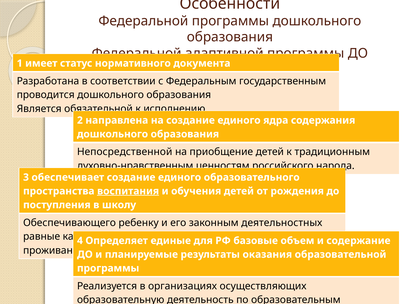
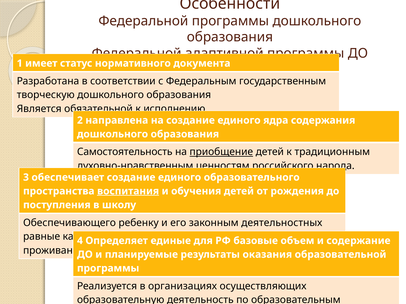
проводится: проводится -> творческую (46, 95)
Непосредственной: Непосредственной -> Самостоятельность (125, 152)
приобщение underline: none -> present (221, 152)
